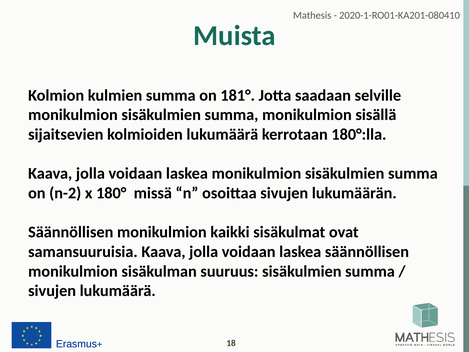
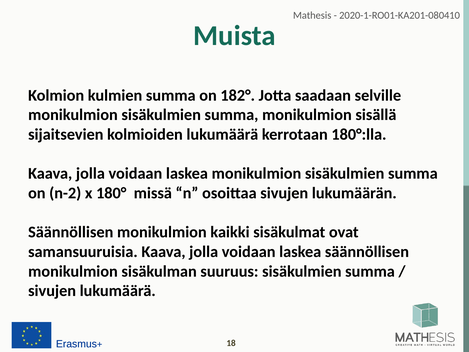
181°: 181° -> 182° (238, 95)
